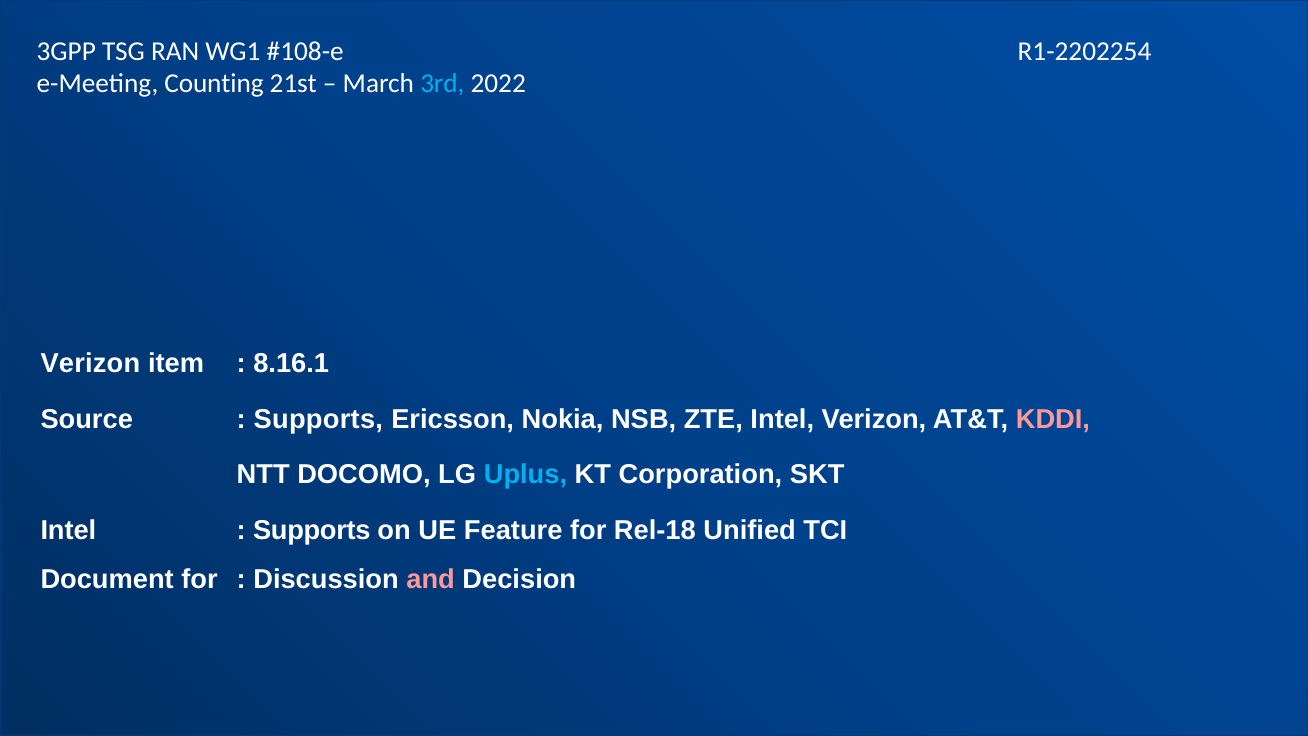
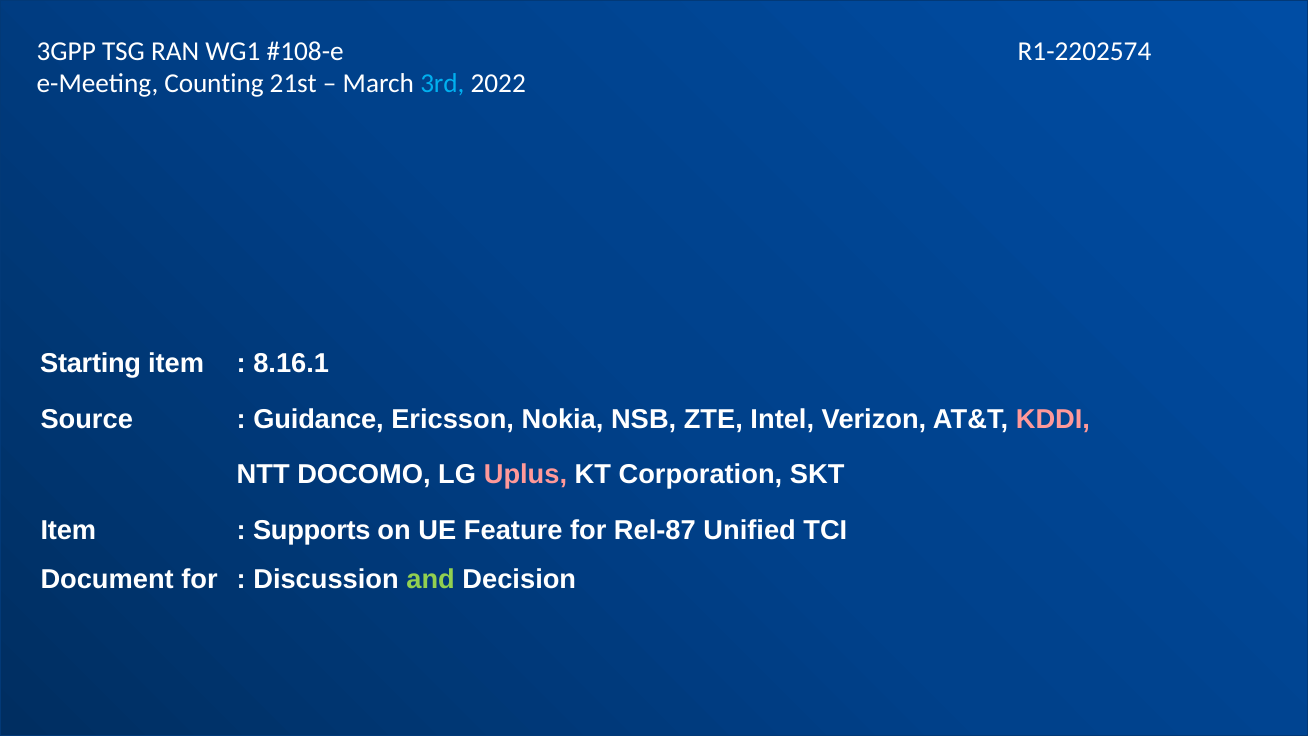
R1-2202254: R1-2202254 -> R1-2202574 (1084, 51)
Verizon: Verizon -> Starting (91, 363)
Supports: Supports -> Guidance (319, 419)
Uplus colour: light blue -> pink (525, 475)
Intel: Intel -> Item (68, 530)
Rel-18: Rel-18 -> Rel-87 (655, 530)
and colour: pink -> light green (431, 579)
